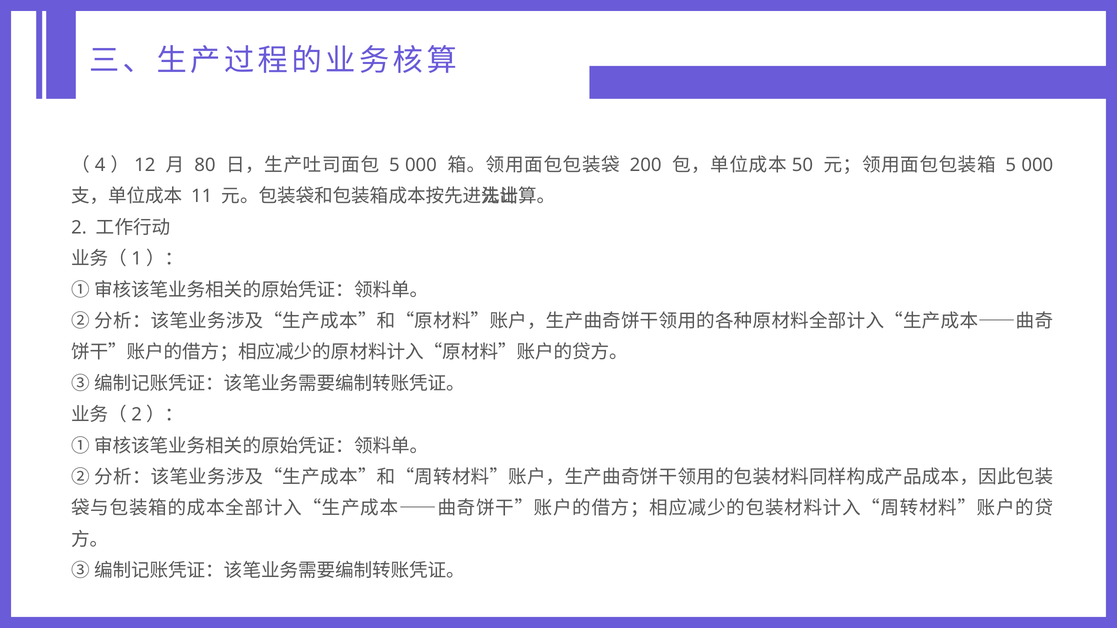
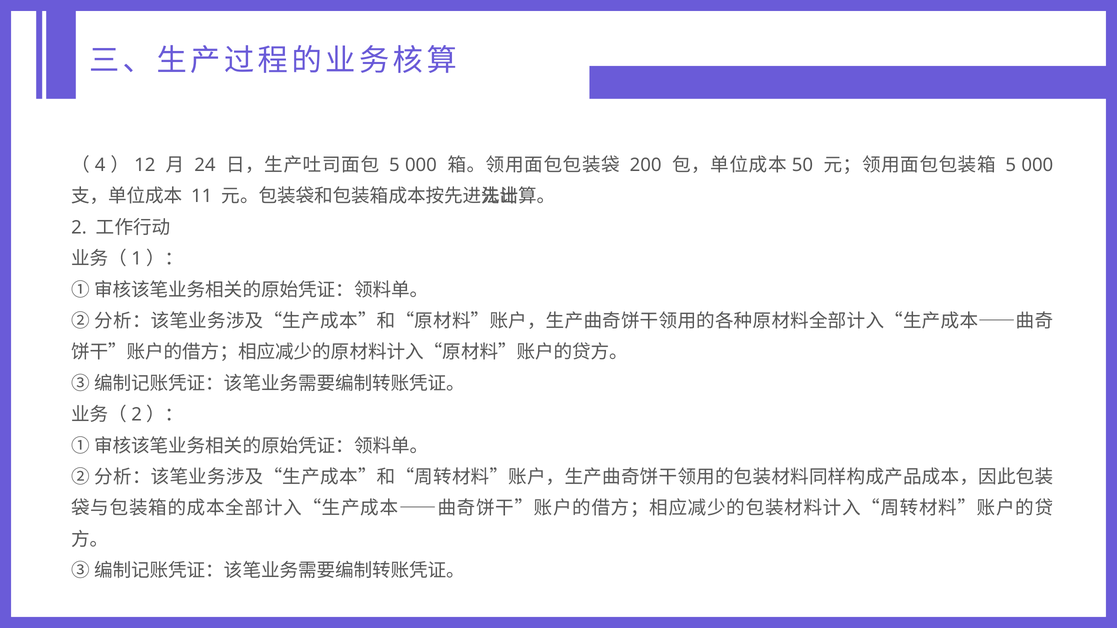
80: 80 -> 24 (205, 165)
